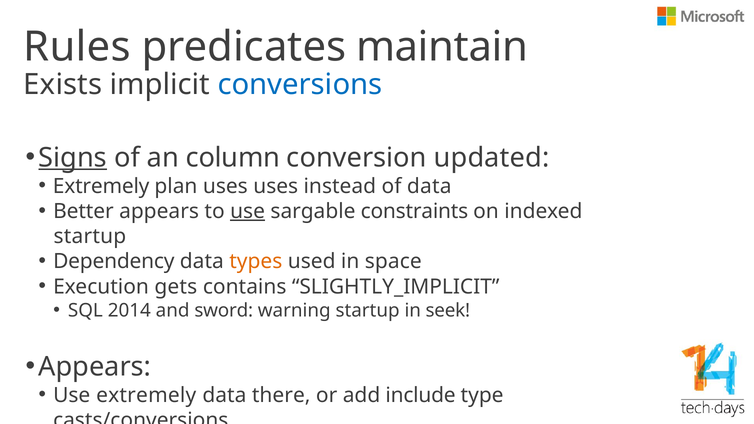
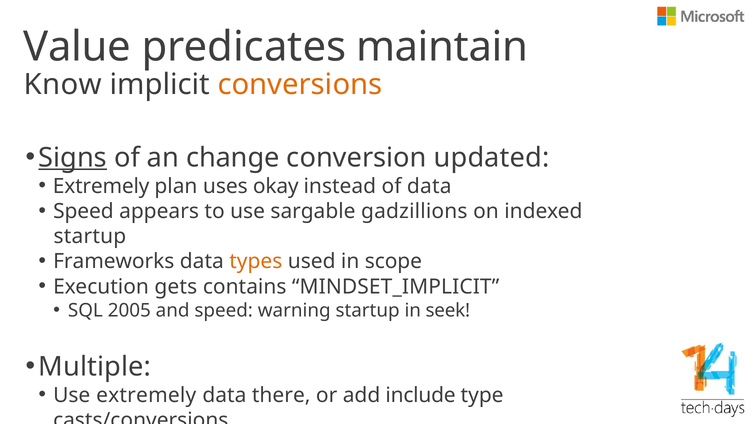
Rules: Rules -> Value (77, 47)
Exists: Exists -> Know (63, 84)
conversions colour: blue -> orange (300, 84)
column: column -> change (233, 158)
uses uses: uses -> okay (276, 186)
Better: Better -> Speed (83, 211)
use underline: present -> none (248, 211)
constraints: constraints -> gadzillions (414, 211)
Dependency: Dependency -> Frameworks (114, 262)
space: space -> scope (393, 262)
SLIGHTLY_IMPLICIT: SLIGHTLY_IMPLICIT -> MINDSET_IMPLICIT (396, 287)
2014: 2014 -> 2005 (129, 311)
and sword: sword -> speed (224, 311)
Appears: Appears -> Multiple (95, 367)
